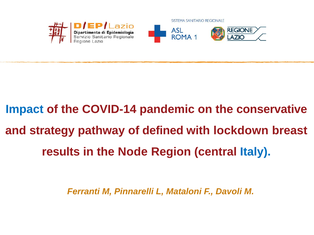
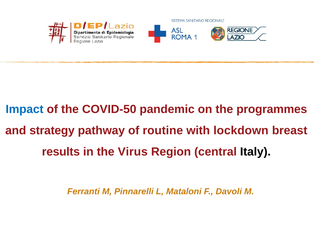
COVID-14: COVID-14 -> COVID-50 (109, 110)
conservative: conservative -> programmes (272, 110)
defined: defined -> routine (163, 131)
Node: Node -> Virus (133, 152)
Italy colour: blue -> black (255, 152)
